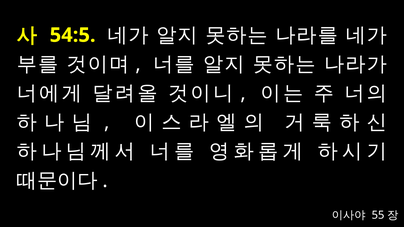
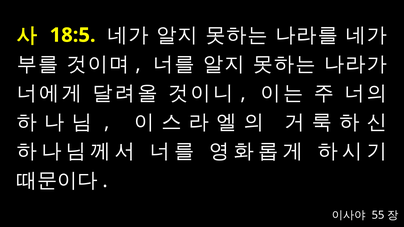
54:5: 54:5 -> 18:5 (73, 35)
